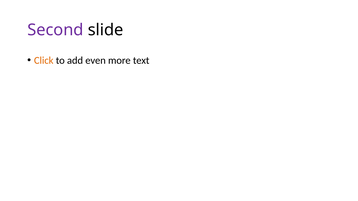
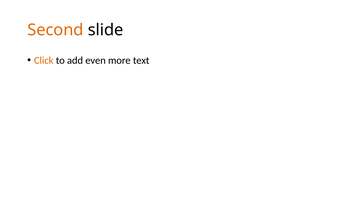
Second colour: purple -> orange (55, 30)
